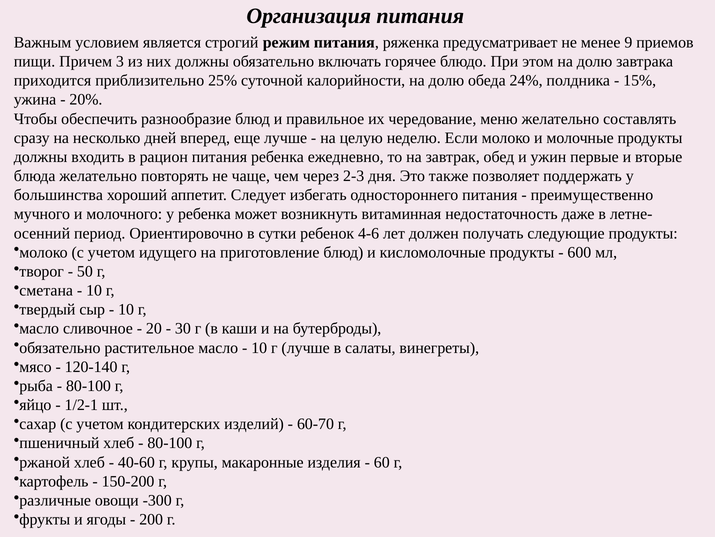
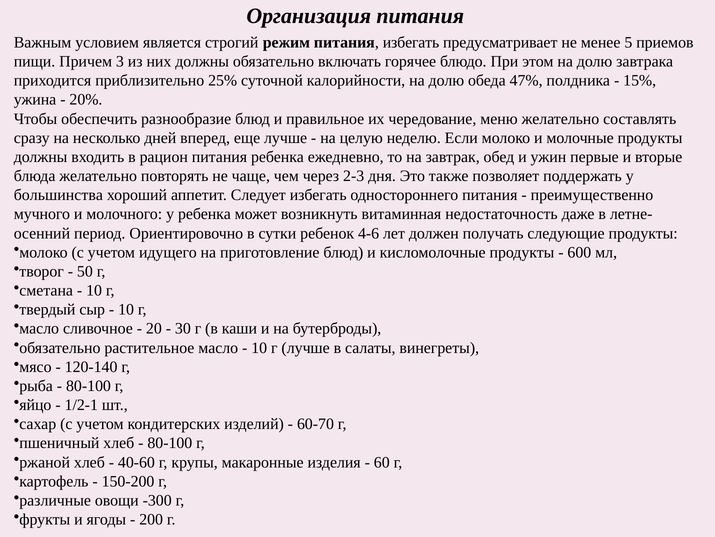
питания ряженка: ряженка -> избегать (411, 42)
9: 9 -> 5 (628, 42)
24%: 24% -> 47% (526, 81)
